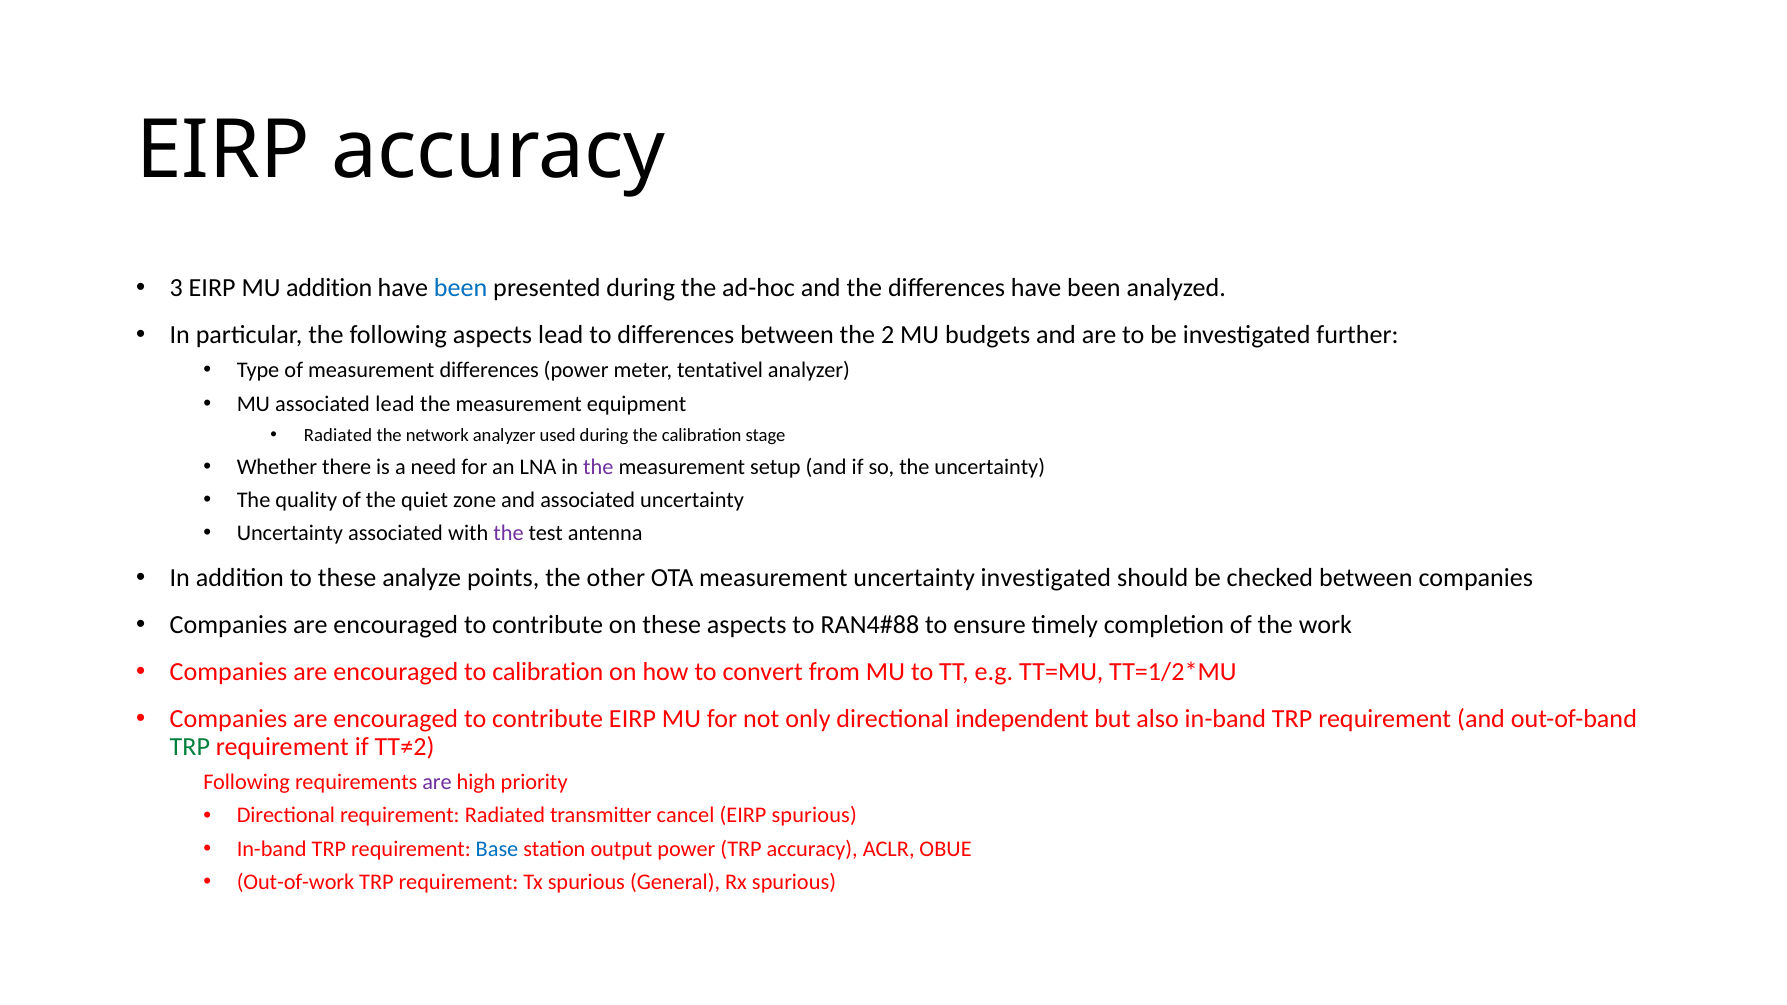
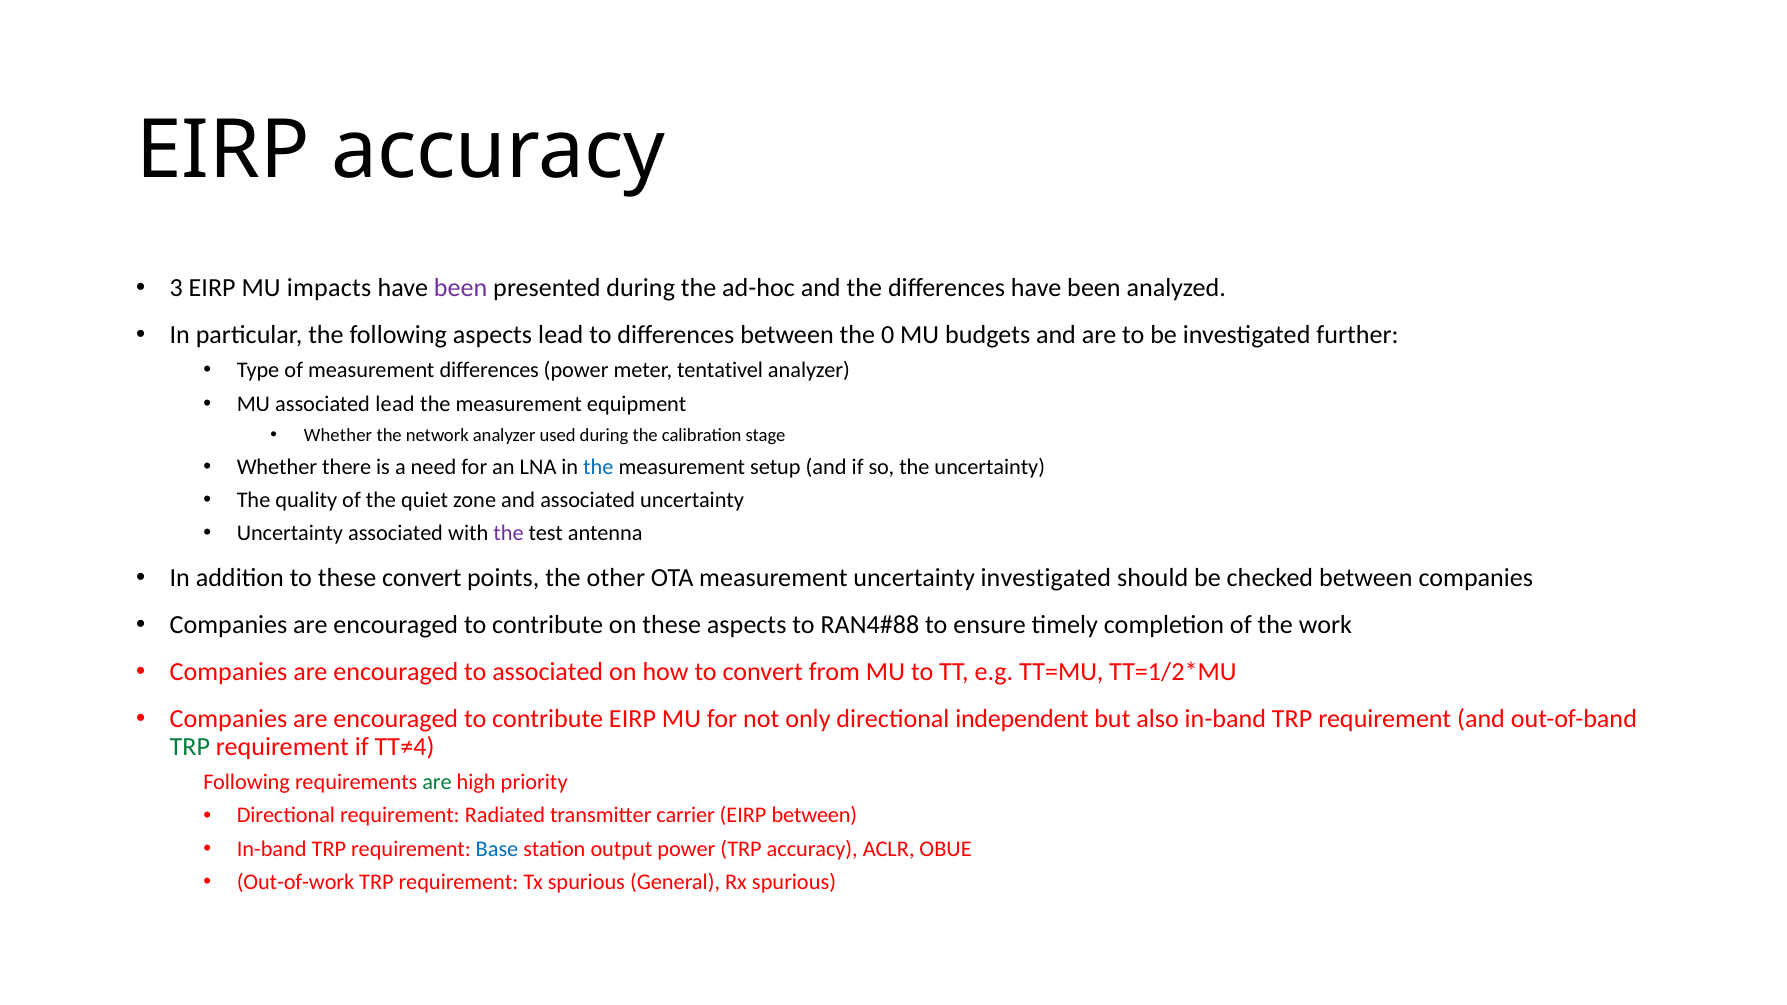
MU addition: addition -> impacts (329, 288)
been colour: blue -> purple (461, 288)
2: 2 -> 0 (888, 335)
Radiated: Radiated -> Whether (338, 435)
the colour: purple -> blue (598, 467)
these analyze: analyze -> convert (422, 578)
to calibration: calibration -> associated (548, 672)
TT≠2: TT≠2 -> TT≠4 (405, 747)
are colour: purple -> green (437, 782)
cancel: cancel -> carrier (686, 816)
EIRP spurious: spurious -> between (814, 816)
